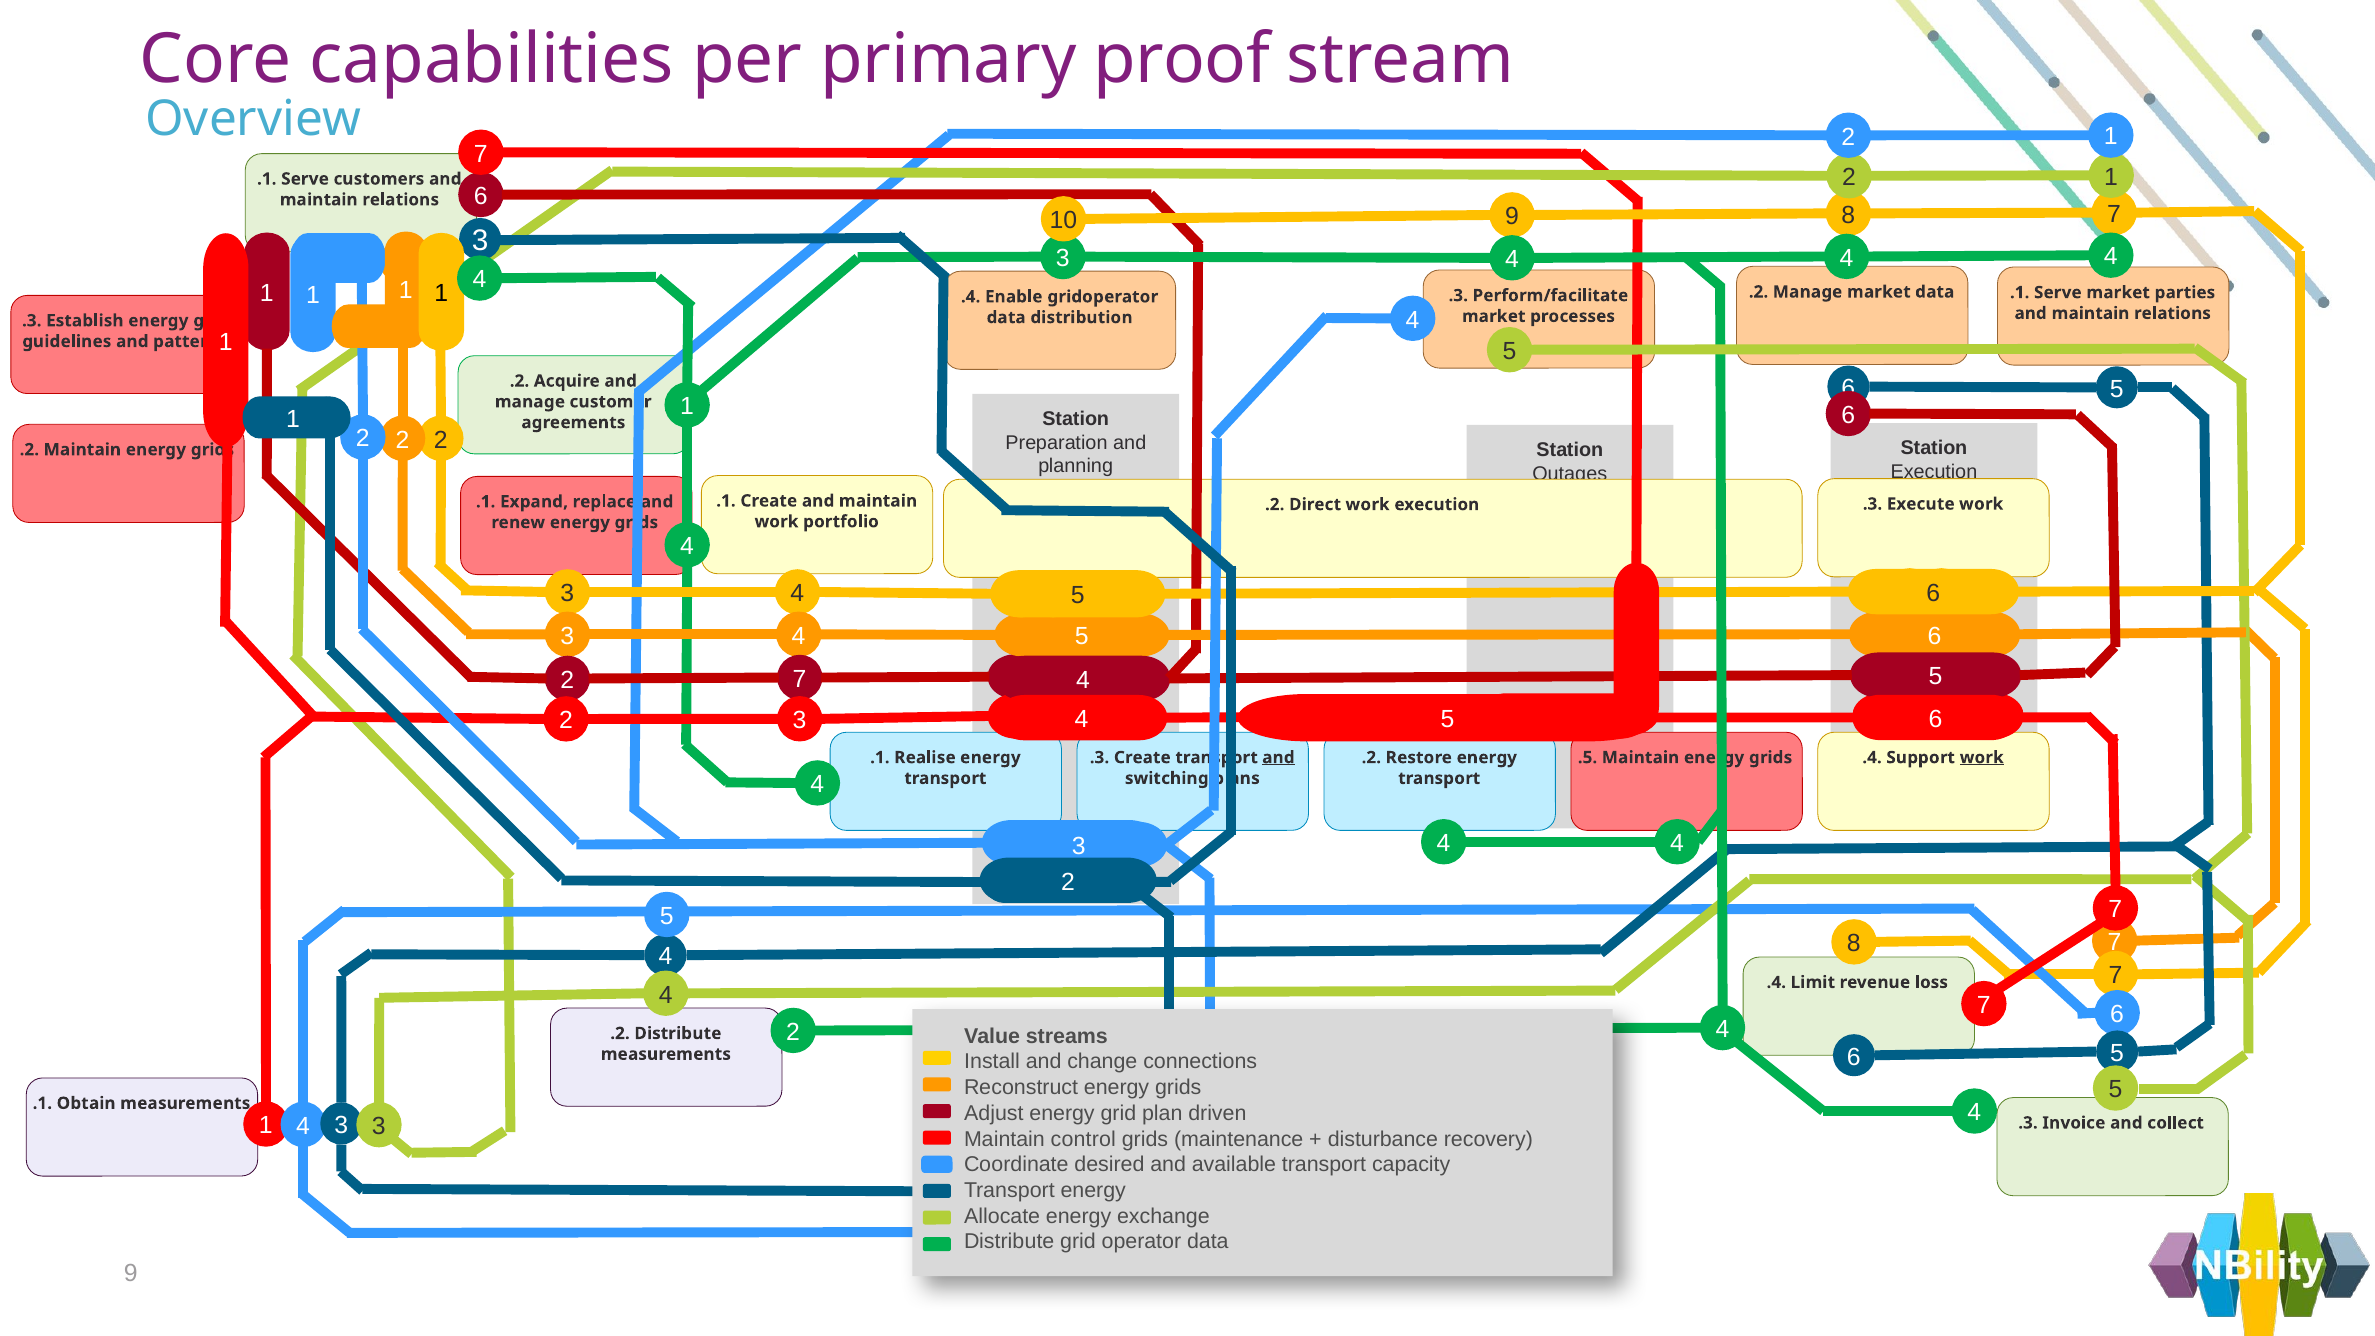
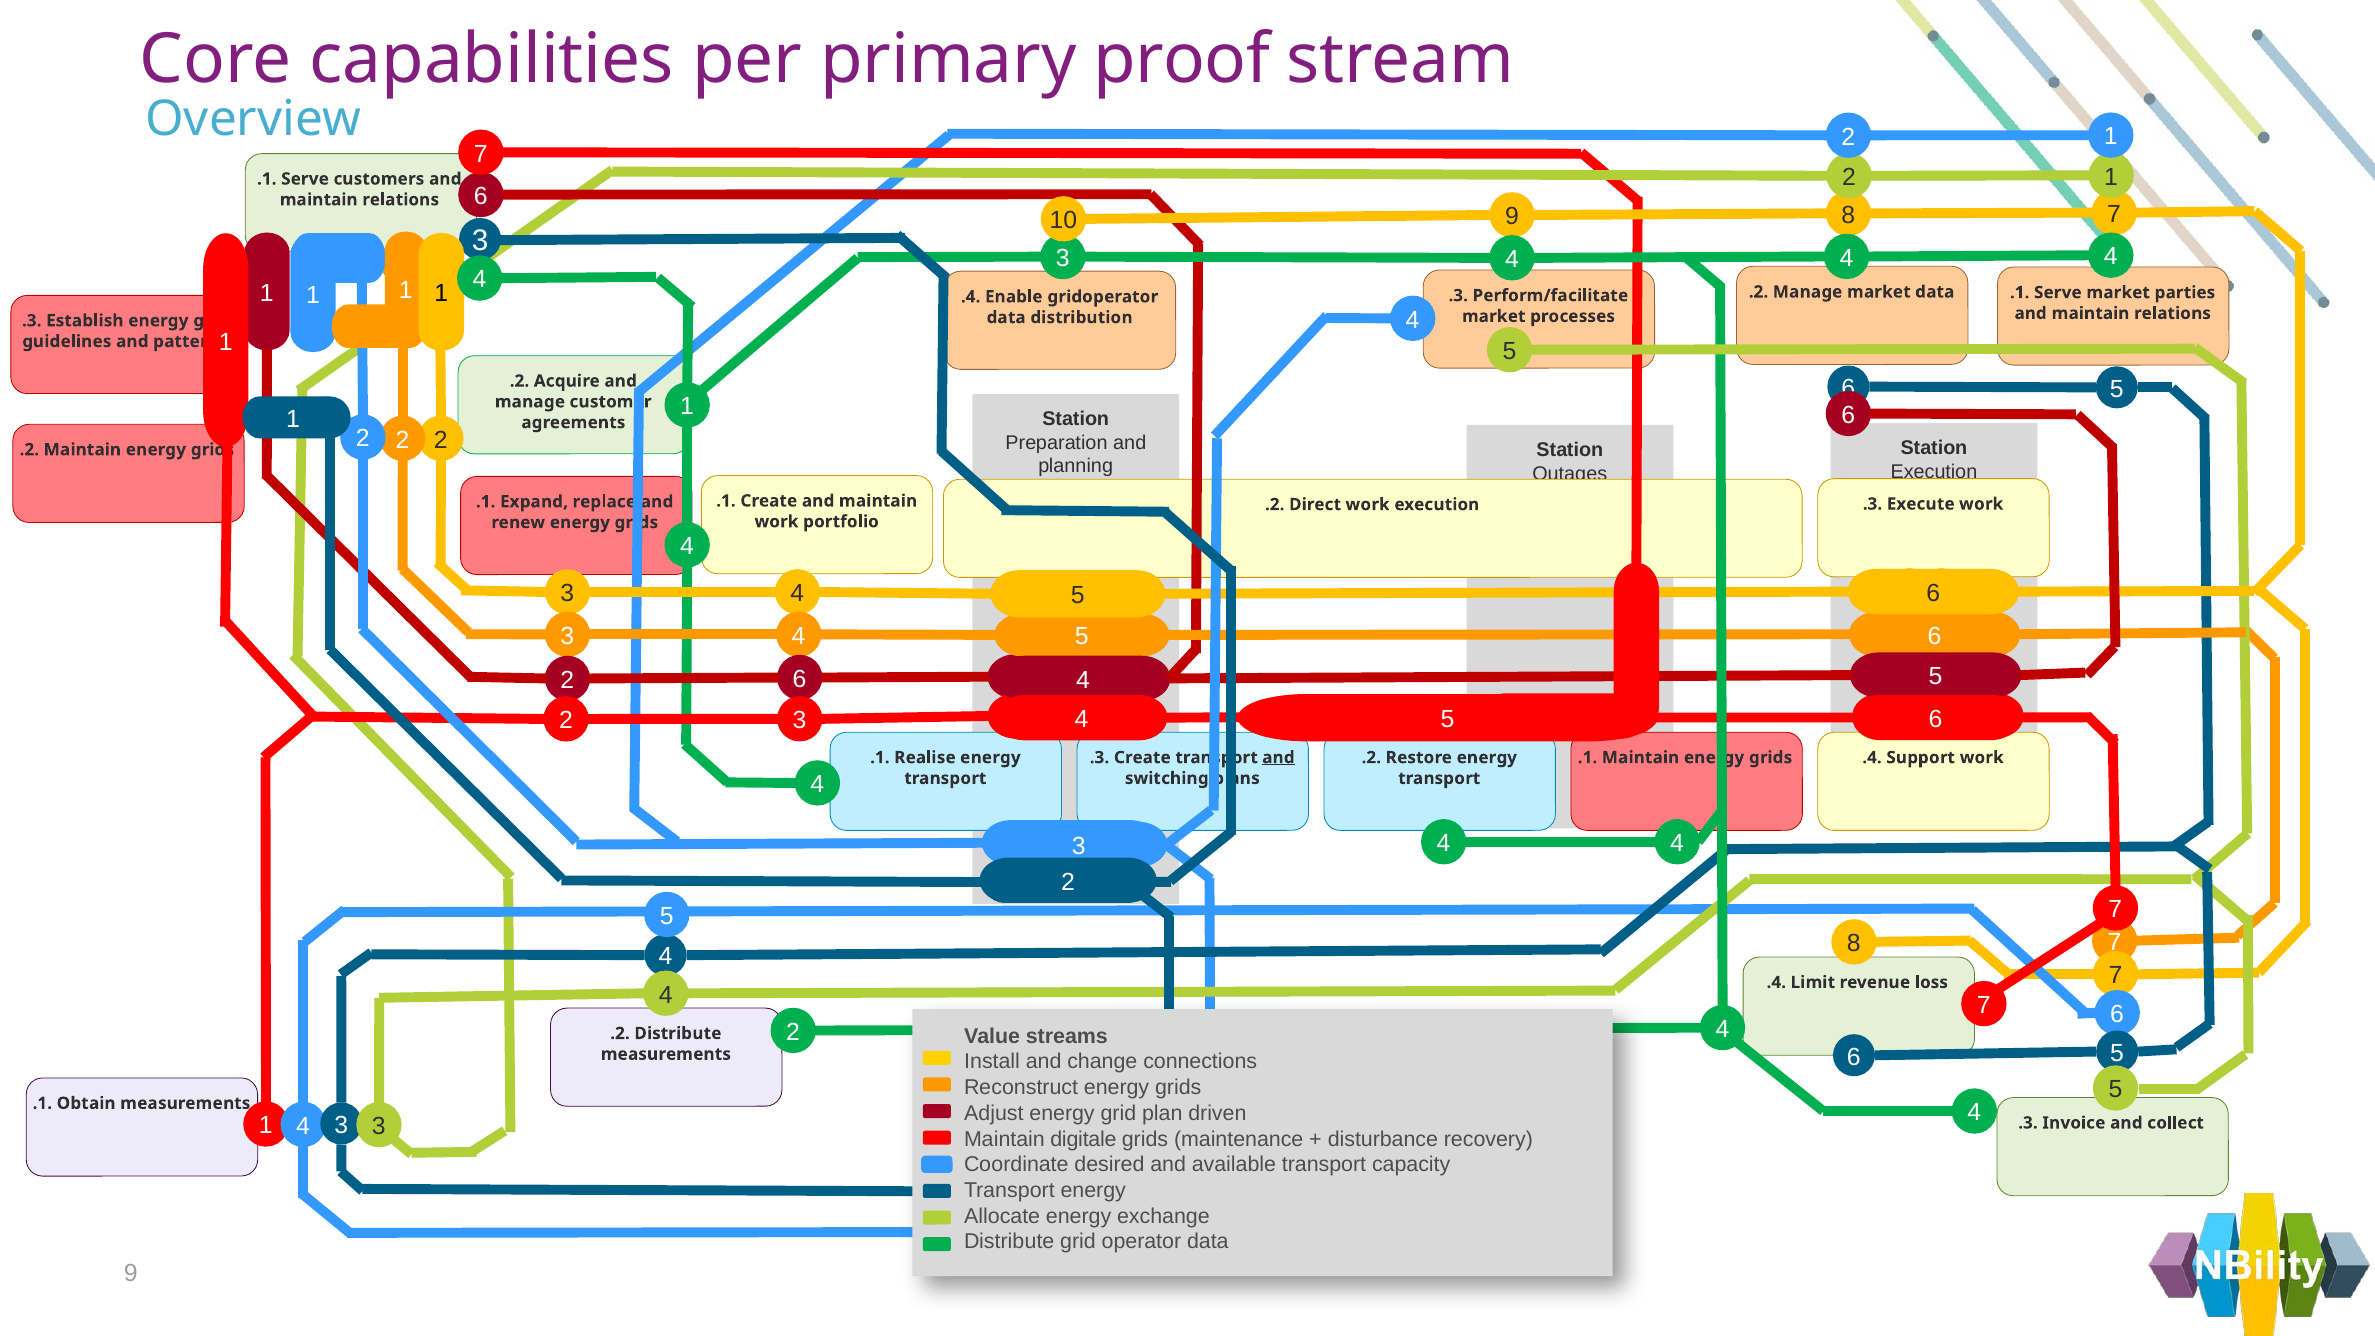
7: 7 -> 6 (800, 679)
.5: .5 -> .1 (1587, 758)
work underline: present -> none (1982, 758)
control: control -> digitale (1083, 1139)
